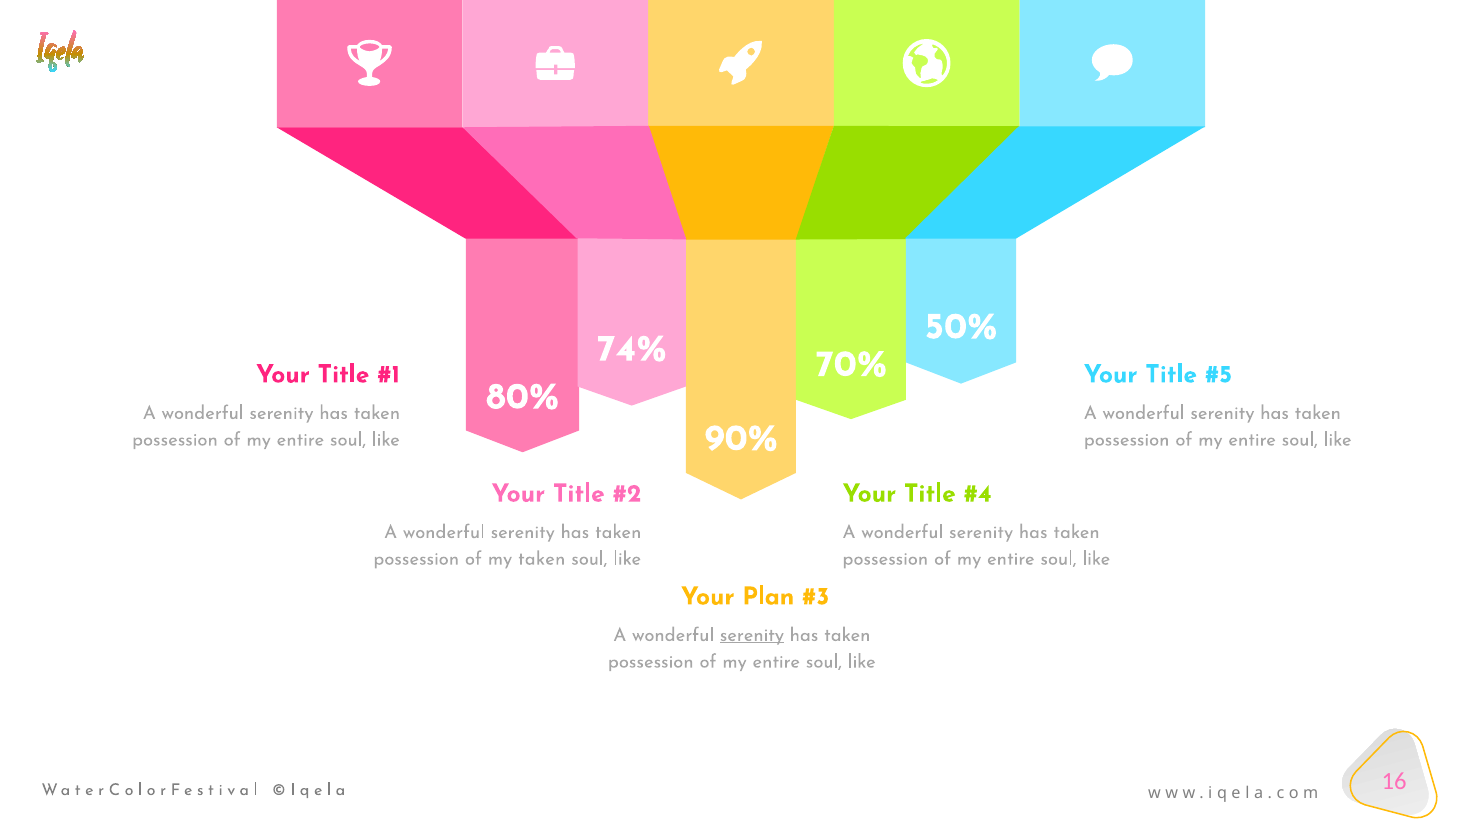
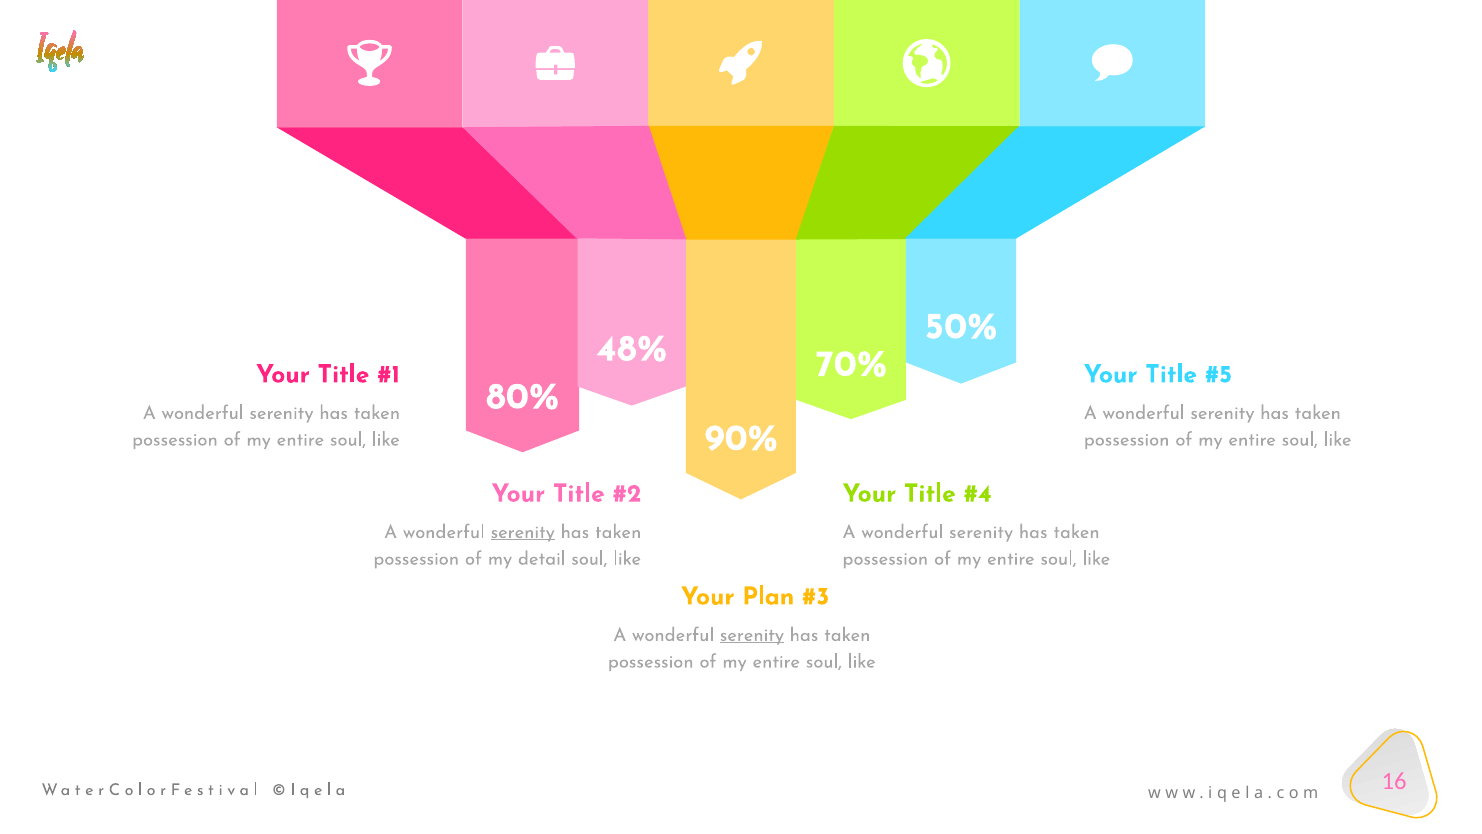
74%: 74% -> 48% (632, 348)
serenity underline: none -> present (523, 532)
my taken: taken -> detail (542, 558)
